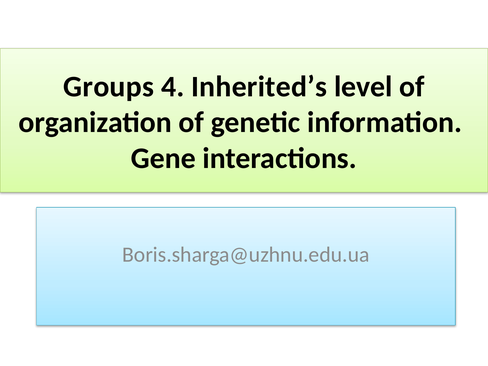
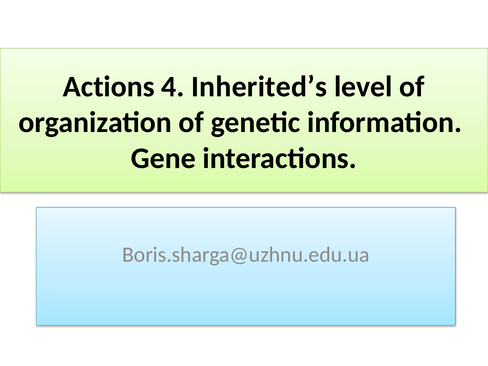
Groups: Groups -> Actions (109, 87)
